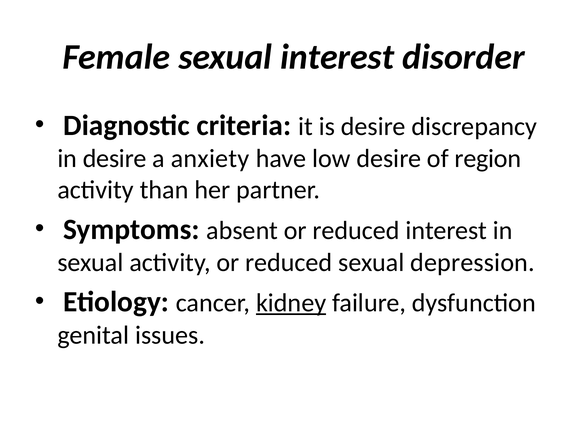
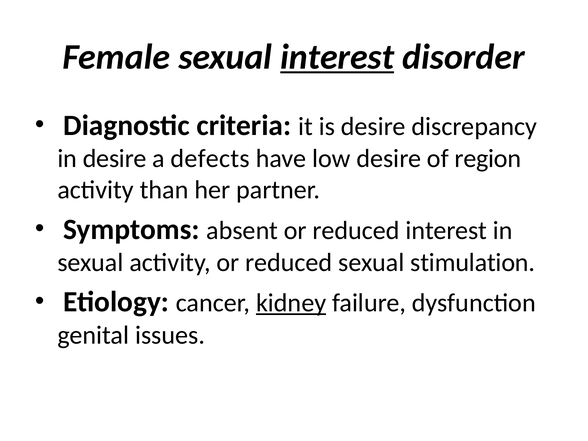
interest underline: none -> present (337, 57)
anxiety: anxiety -> defects (210, 159)
depression: depression -> stimulation (473, 263)
